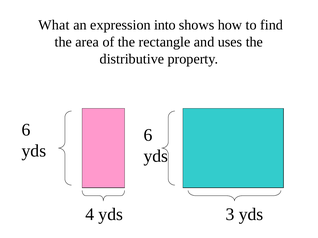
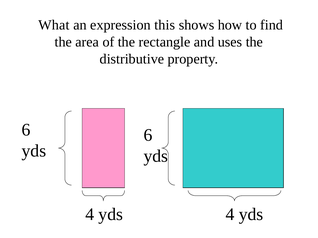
into: into -> this (165, 25)
4 yds 3: 3 -> 4 (230, 215)
